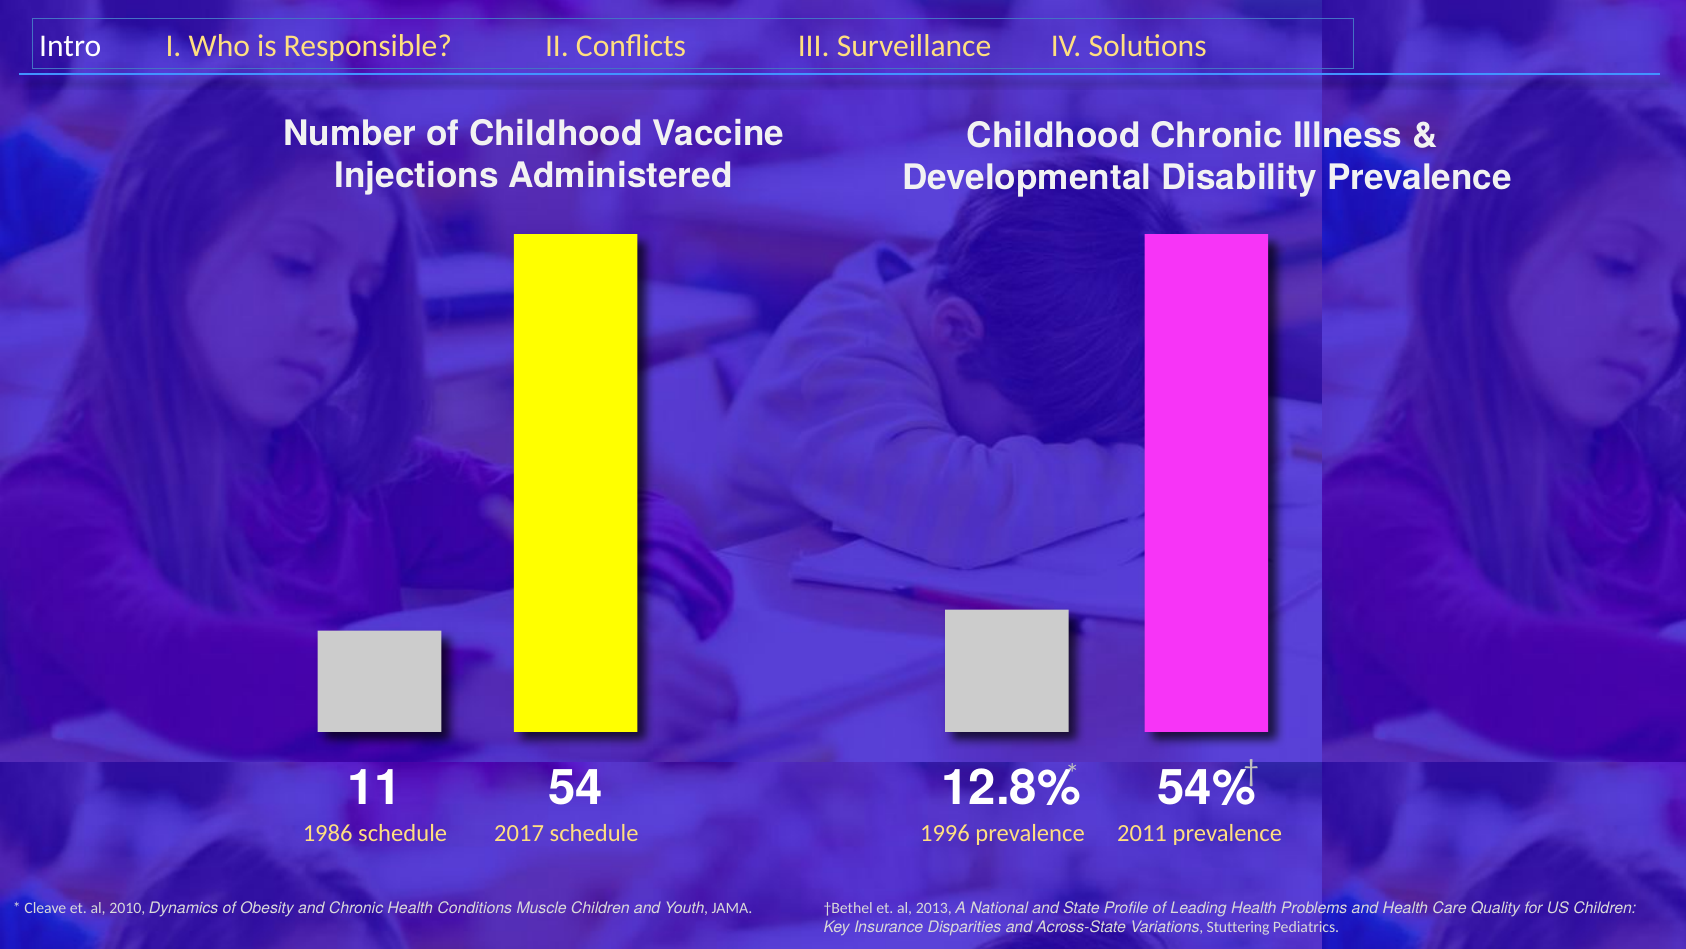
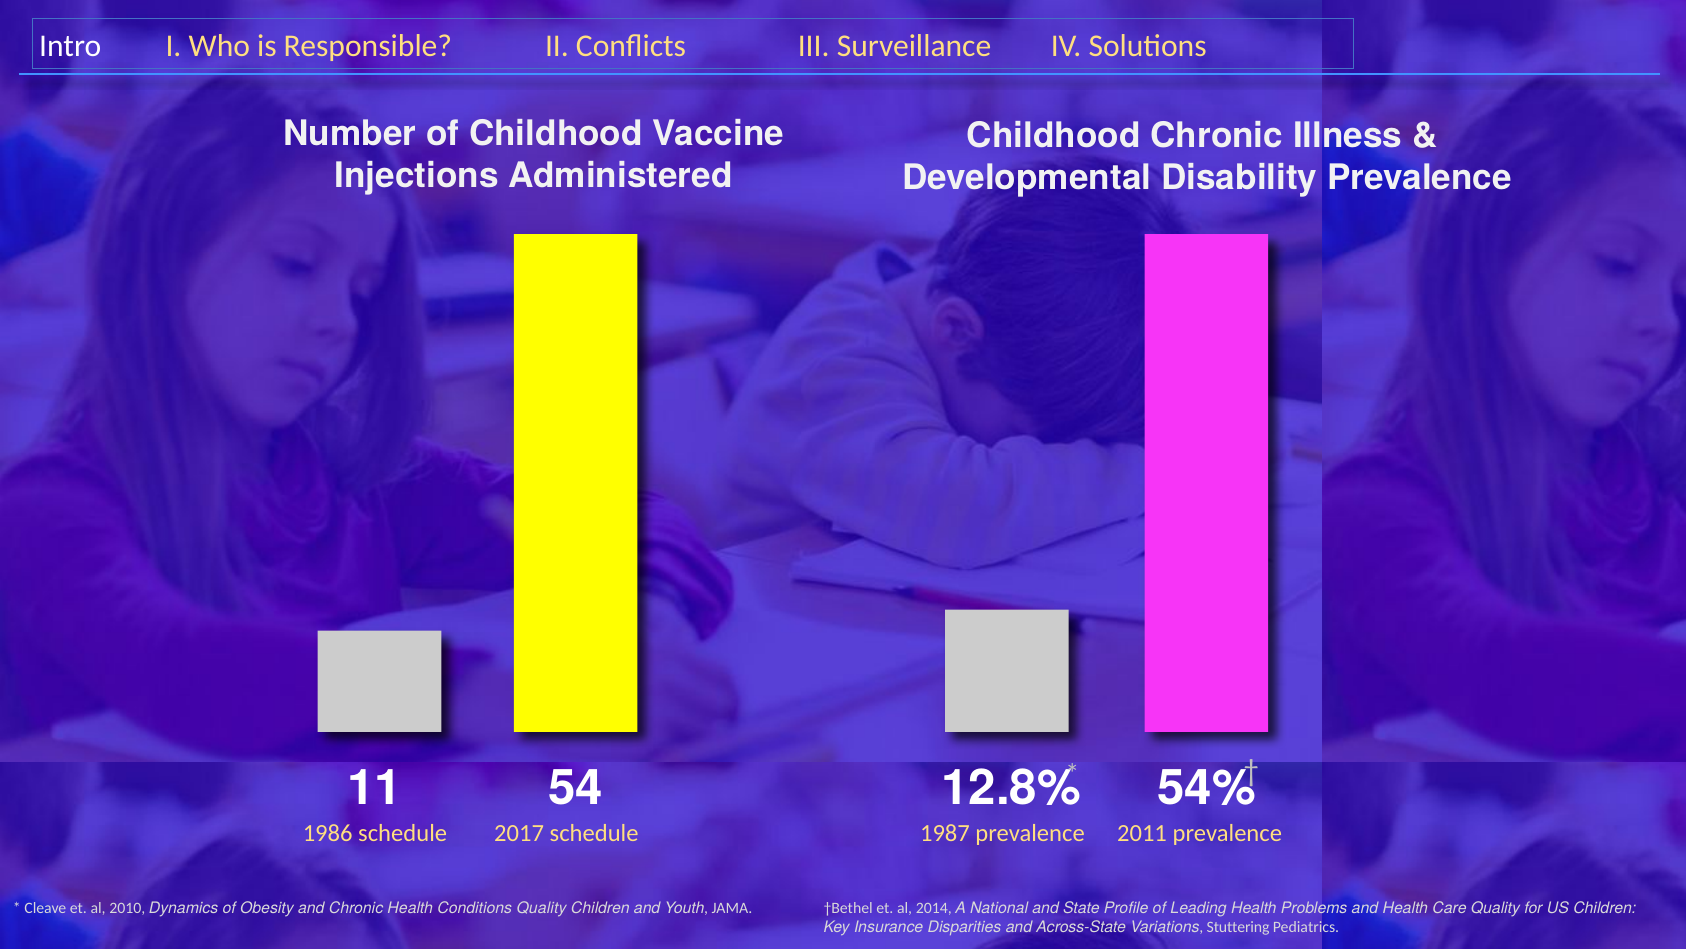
1996: 1996 -> 1987 (945, 833)
Conditions Muscle: Muscle -> Quality (542, 907)
2013: 2013 -> 2014 (934, 907)
